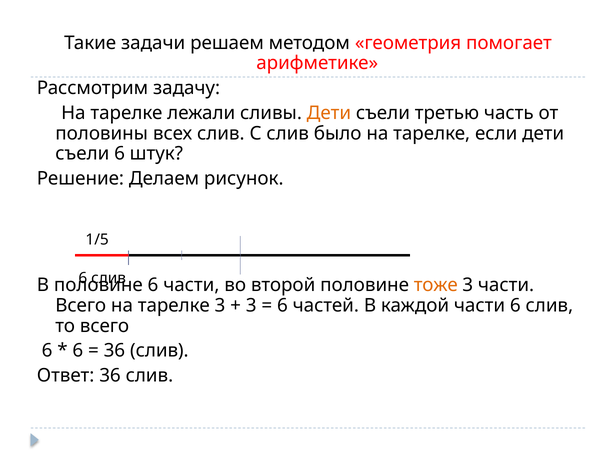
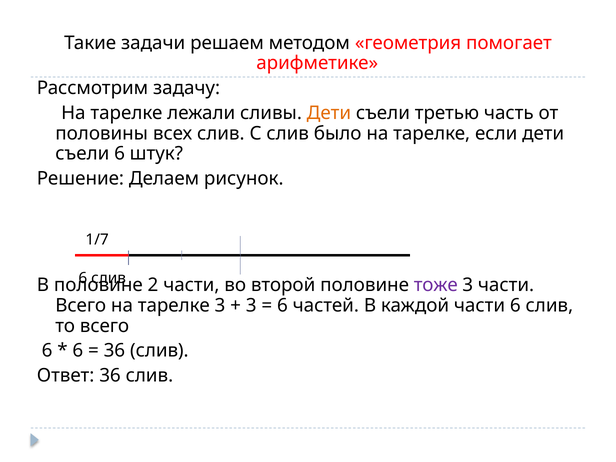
1/5: 1/5 -> 1/7 (97, 239)
6: 6 -> 2 (153, 285)
тоже colour: orange -> purple (436, 285)
